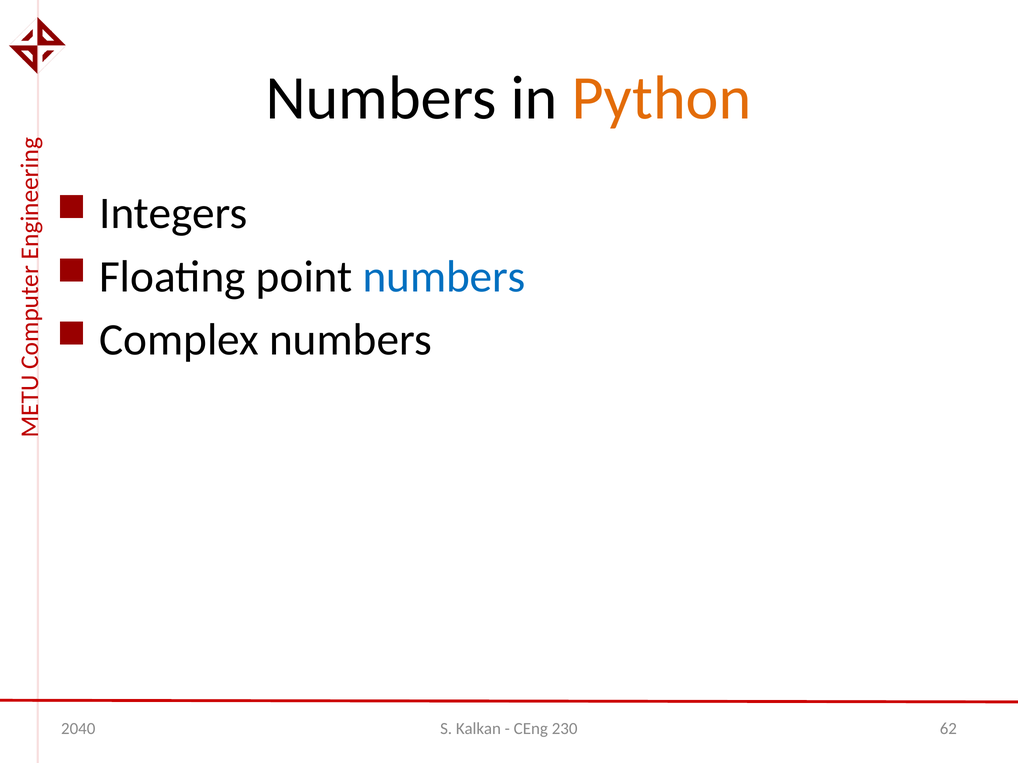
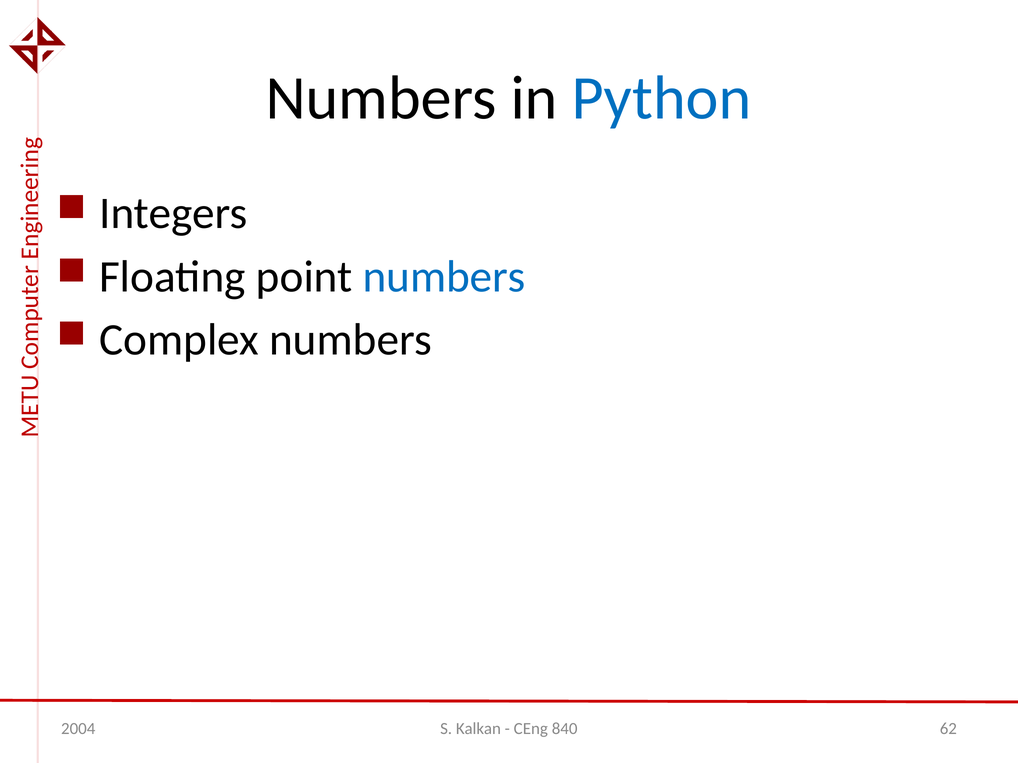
Python colour: orange -> blue (662, 99)
2040: 2040 -> 2004 (78, 729)
230: 230 -> 840 (565, 729)
